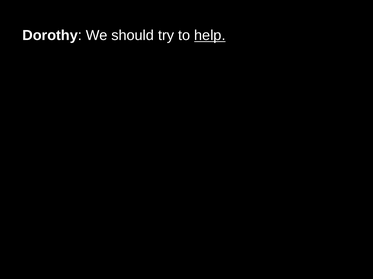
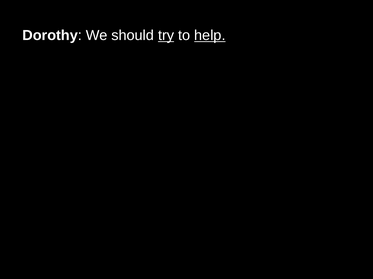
try underline: none -> present (166, 36)
